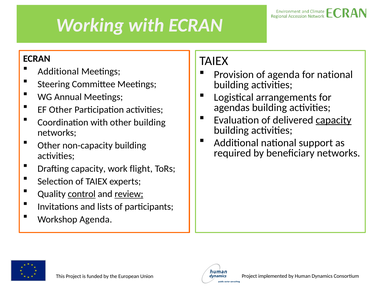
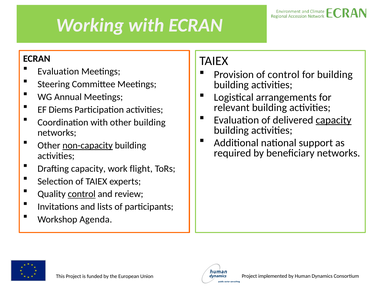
Additional: Additional -> Evaluation (58, 71)
of agenda: agenda -> control (284, 75)
for national: national -> building (335, 75)
agendas: agendas -> relevant (232, 107)
EF Other: Other -> Diems (61, 110)
non-capacity underline: none -> present (88, 145)
review underline: present -> none (129, 194)
